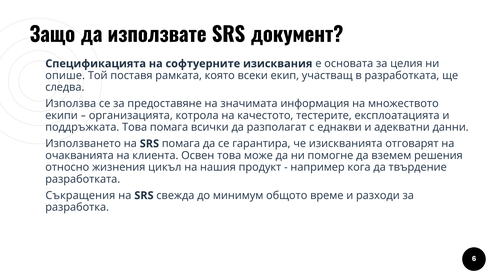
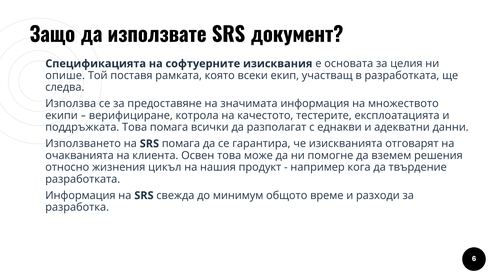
организацията: организацията -> верифициране (131, 115)
Съкращения: Съкращения -> Информация (80, 195)
